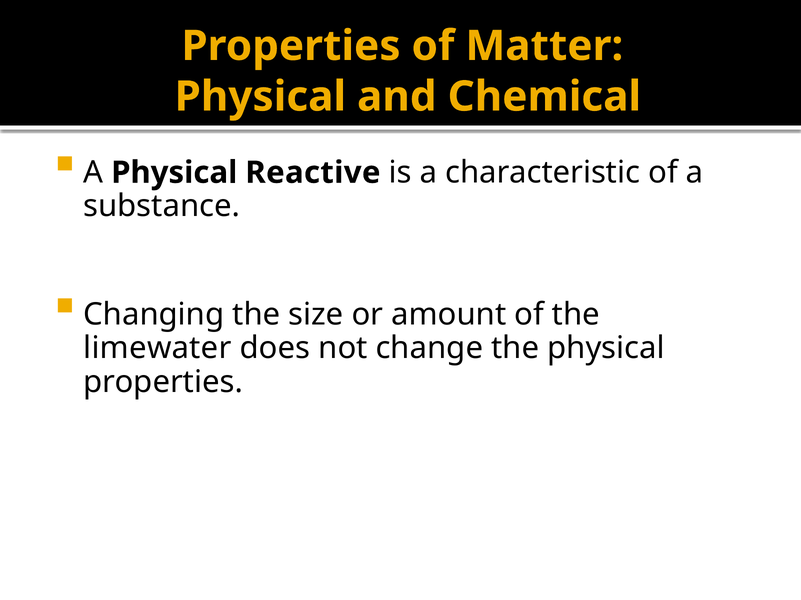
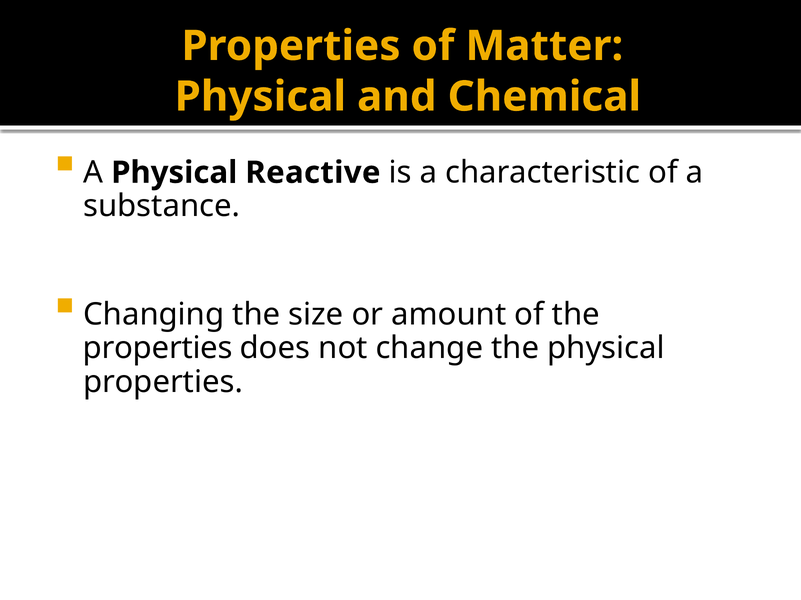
limewater: limewater -> properties (158, 349)
